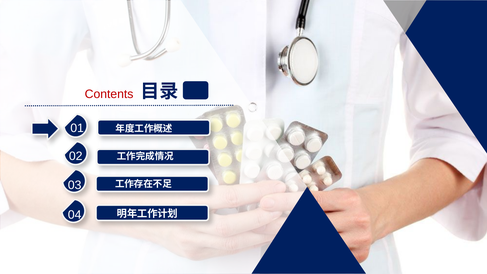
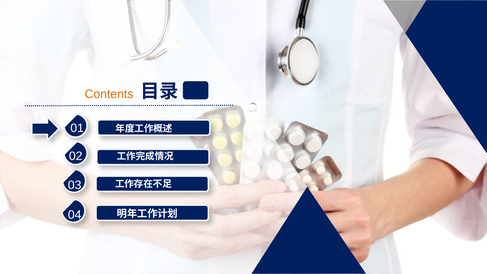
Contents colour: red -> orange (109, 94)
